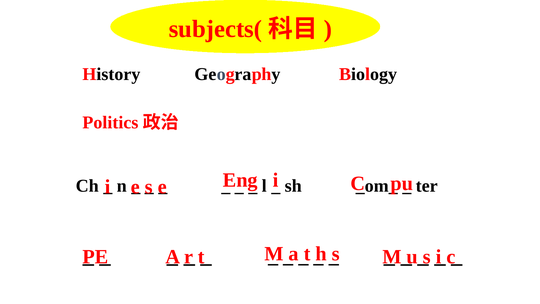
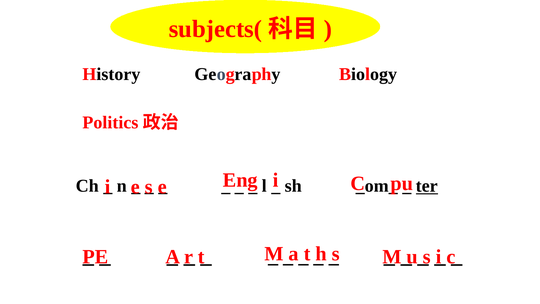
ter underline: none -> present (427, 186)
